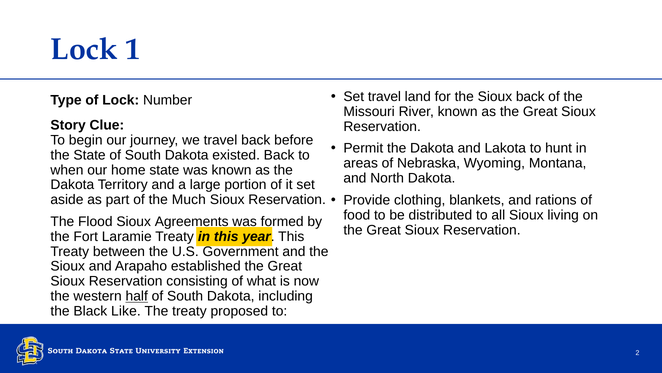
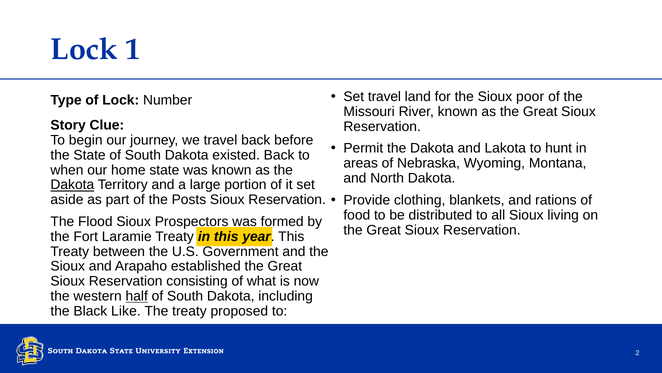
Sioux back: back -> poor (530, 97)
Dakota underline: none -> present (72, 185)
Much: Much -> Posts (189, 199)
Agreements: Agreements -> Prospectors (192, 221)
